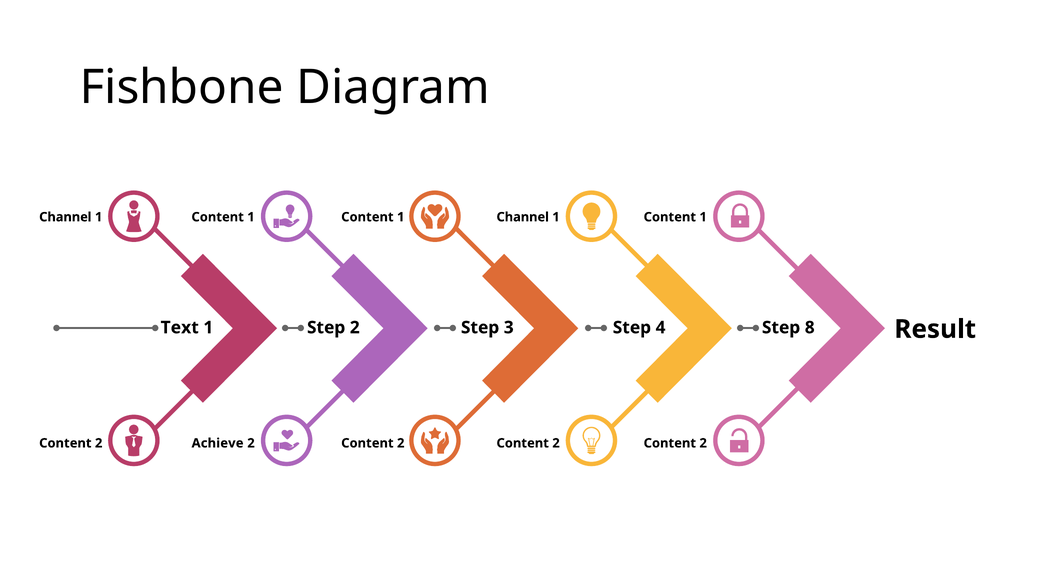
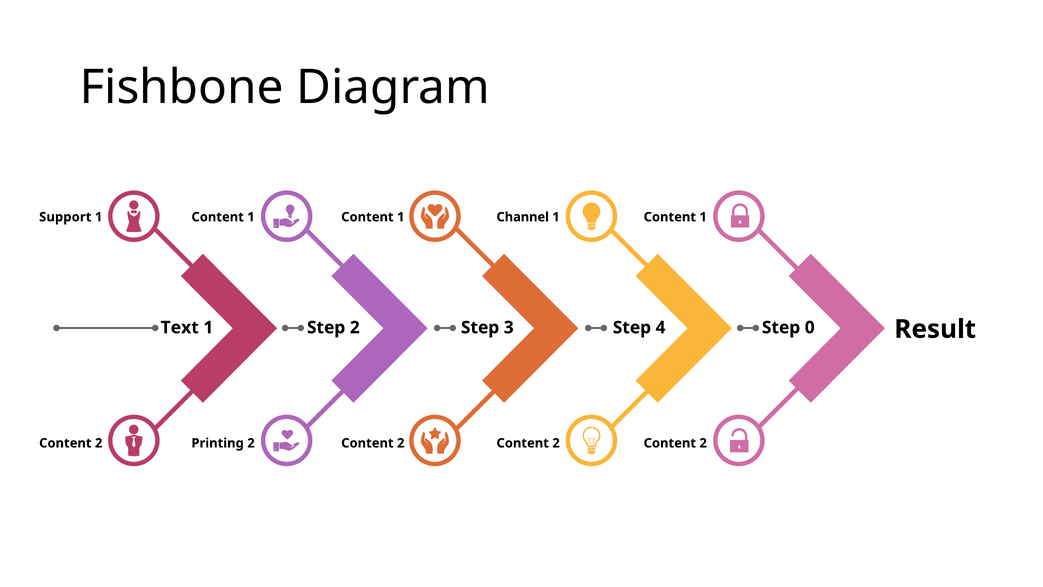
Channel: Channel -> Support (65, 217)
8: 8 -> 0 (810, 327)
Achieve: Achieve -> Printing (218, 443)
